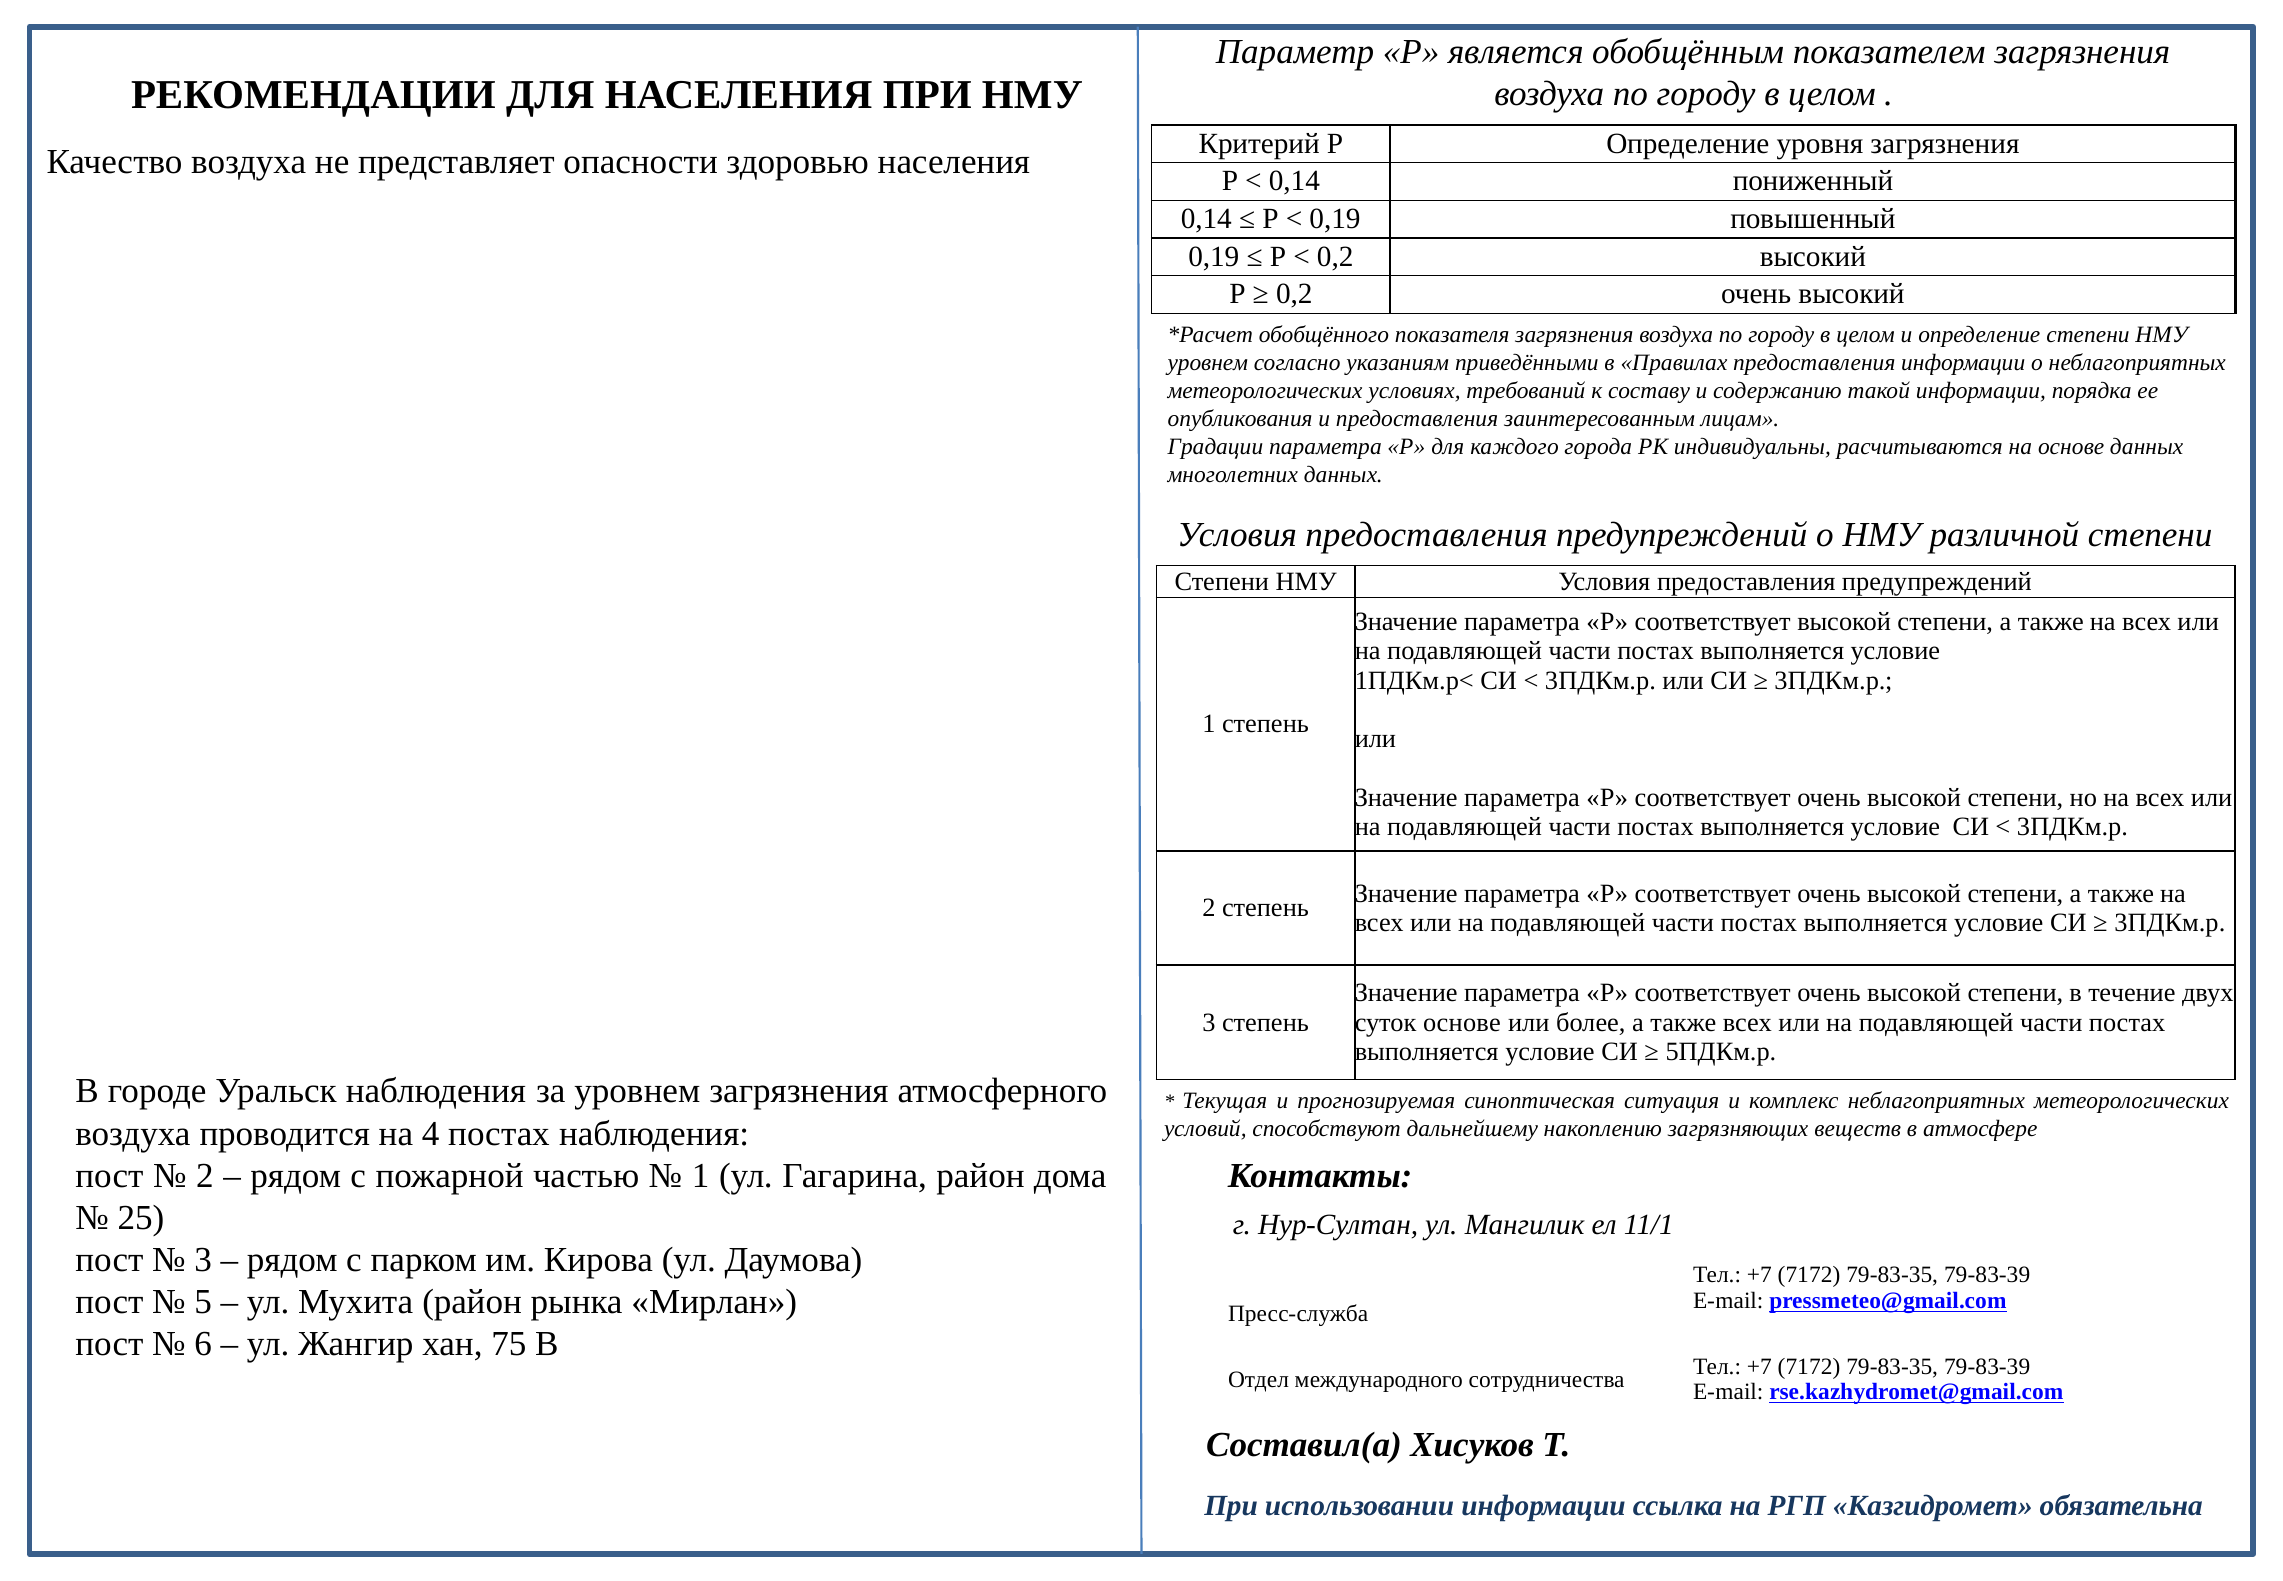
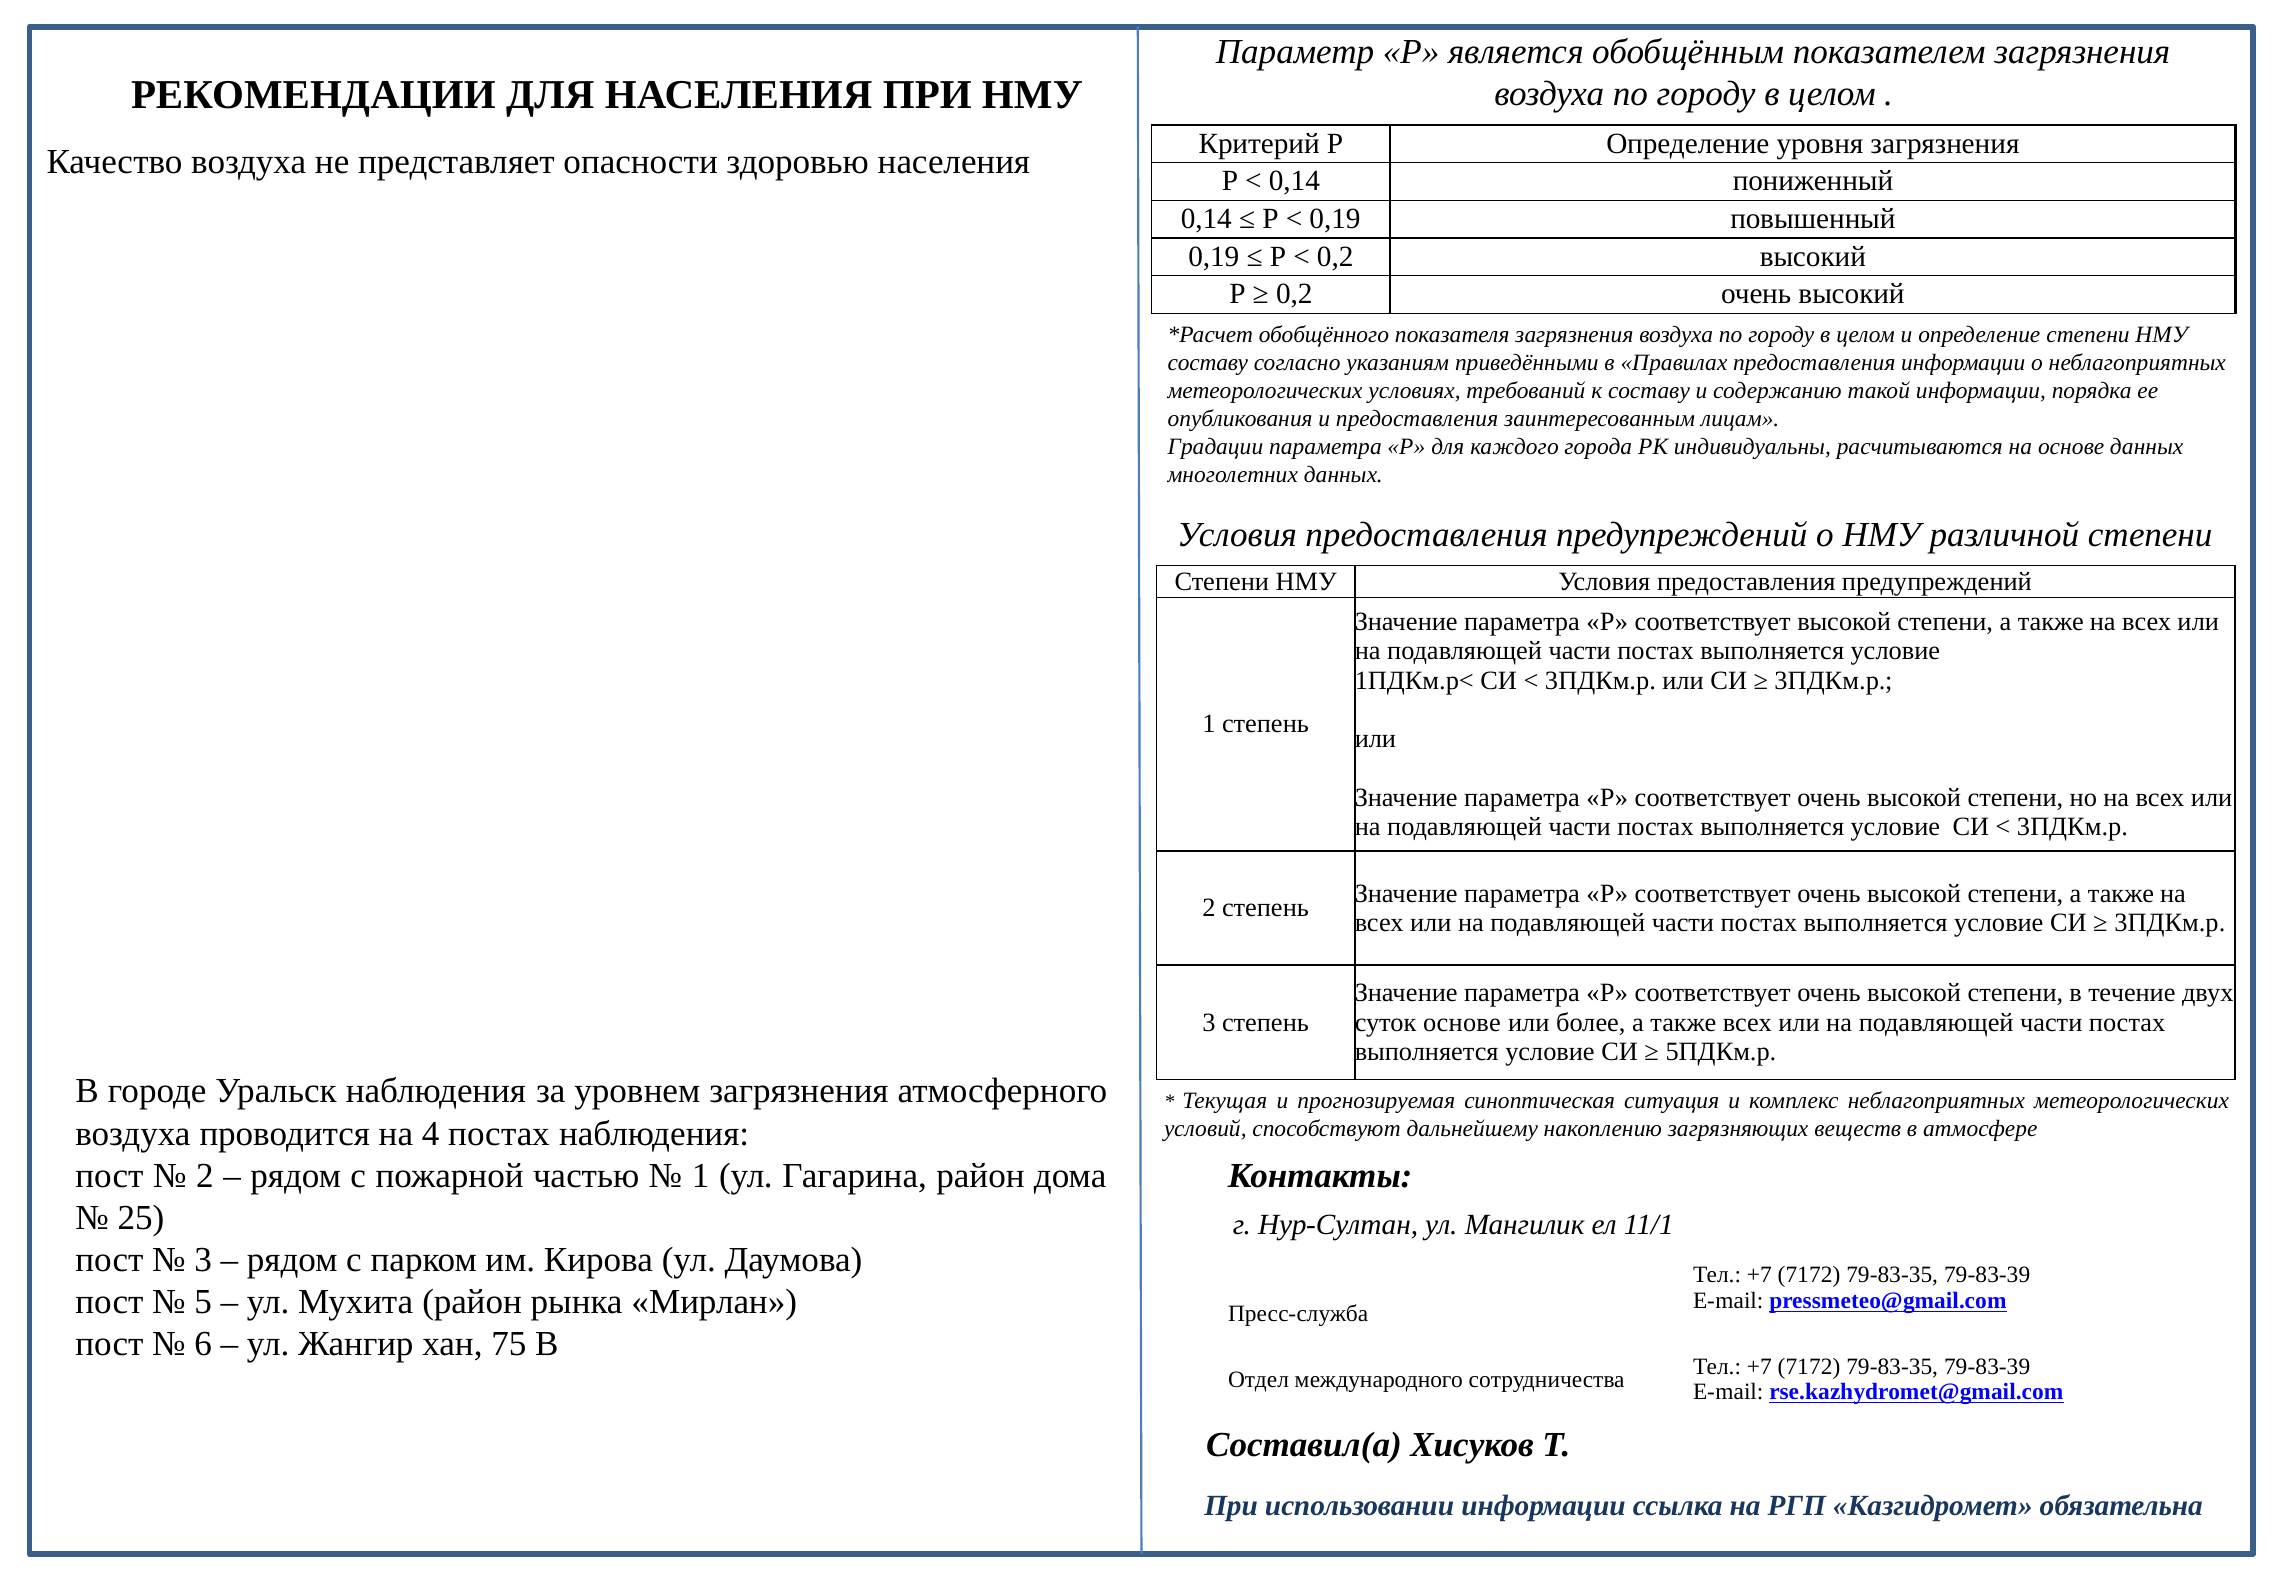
уровнем: уровнем -> составу (1208, 363)
